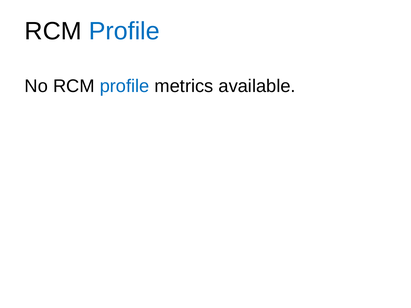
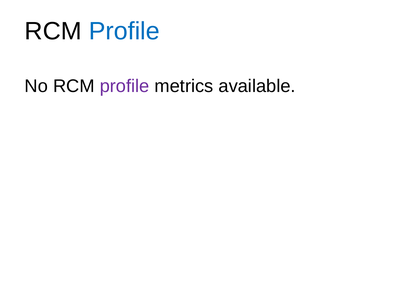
profile colour: blue -> purple (125, 86)
